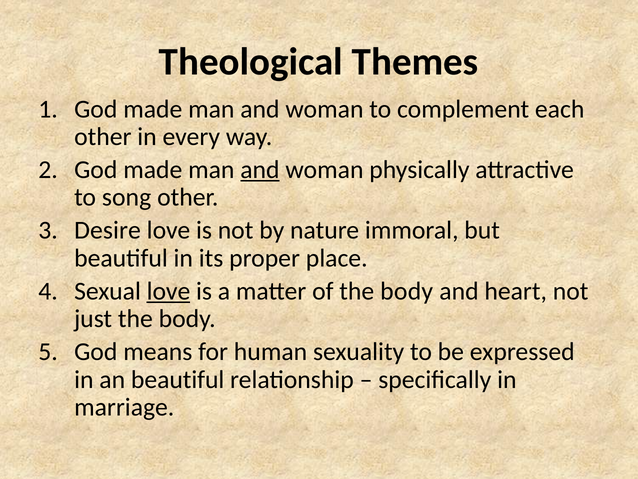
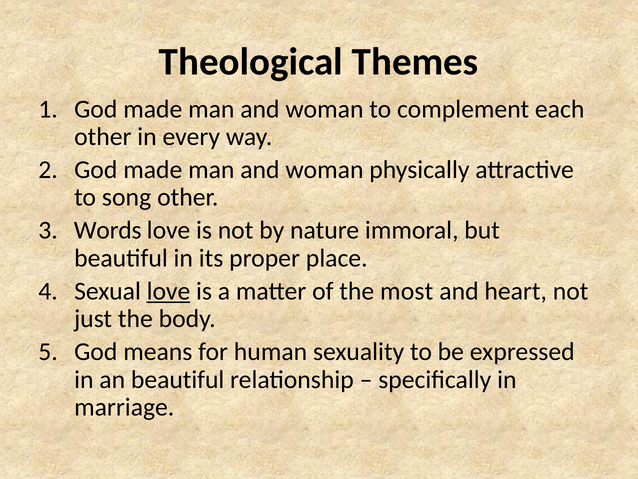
and underline: present -> none (260, 170)
Desire: Desire -> Words (108, 230)
of the body: body -> most (407, 291)
